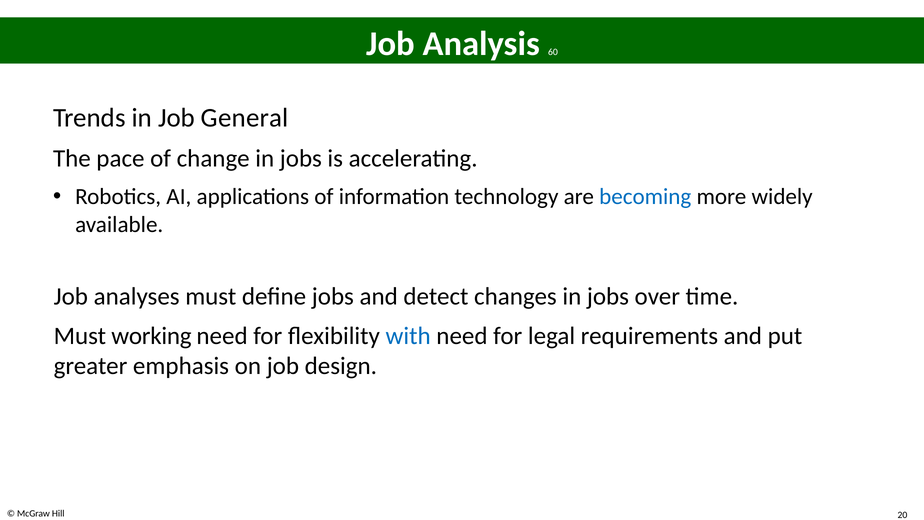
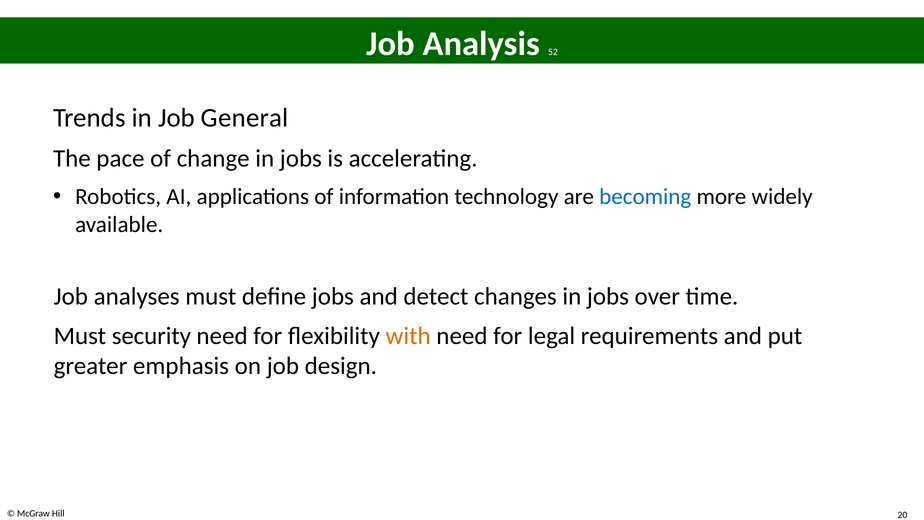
60: 60 -> 52 (553, 52)
working: working -> security (151, 336)
with colour: blue -> orange (408, 336)
